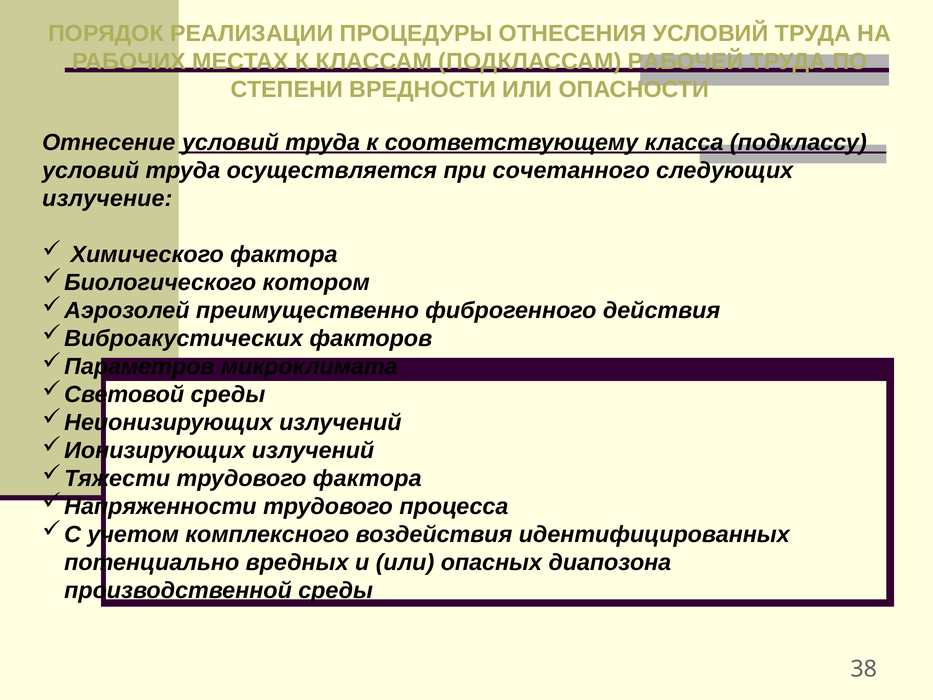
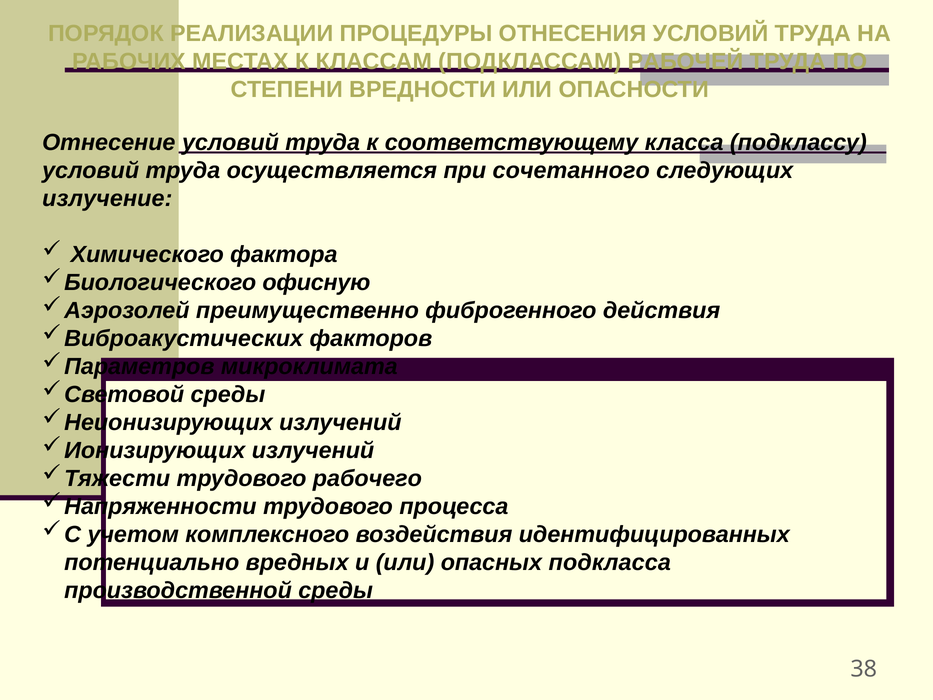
котором: котором -> офисную (316, 282)
трудового фактора: фактора -> рабочего (367, 478)
диапозона: диапозона -> подкласса (610, 562)
